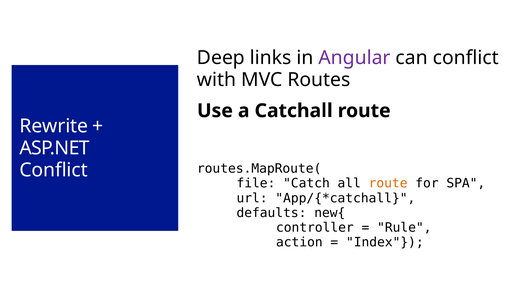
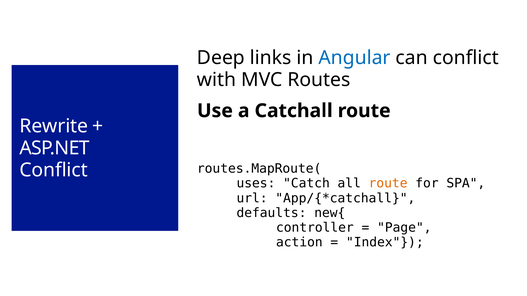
Angular colour: purple -> blue (355, 58)
file: file -> uses (256, 184)
Rule: Rule -> Page (404, 228)
